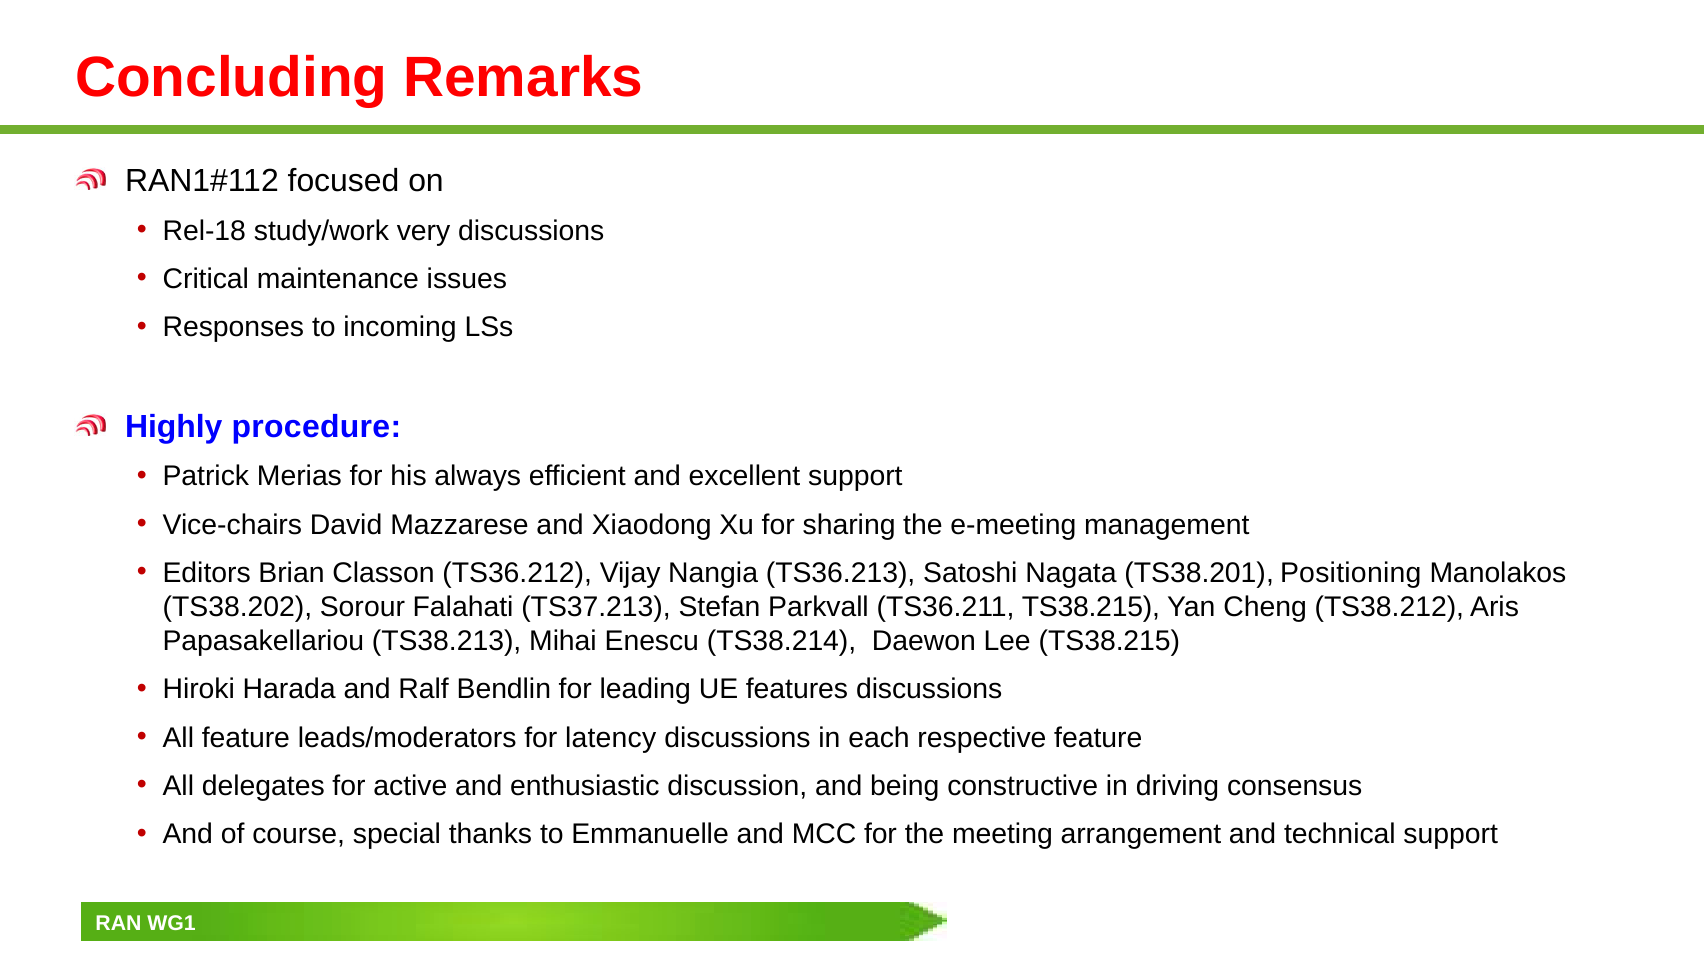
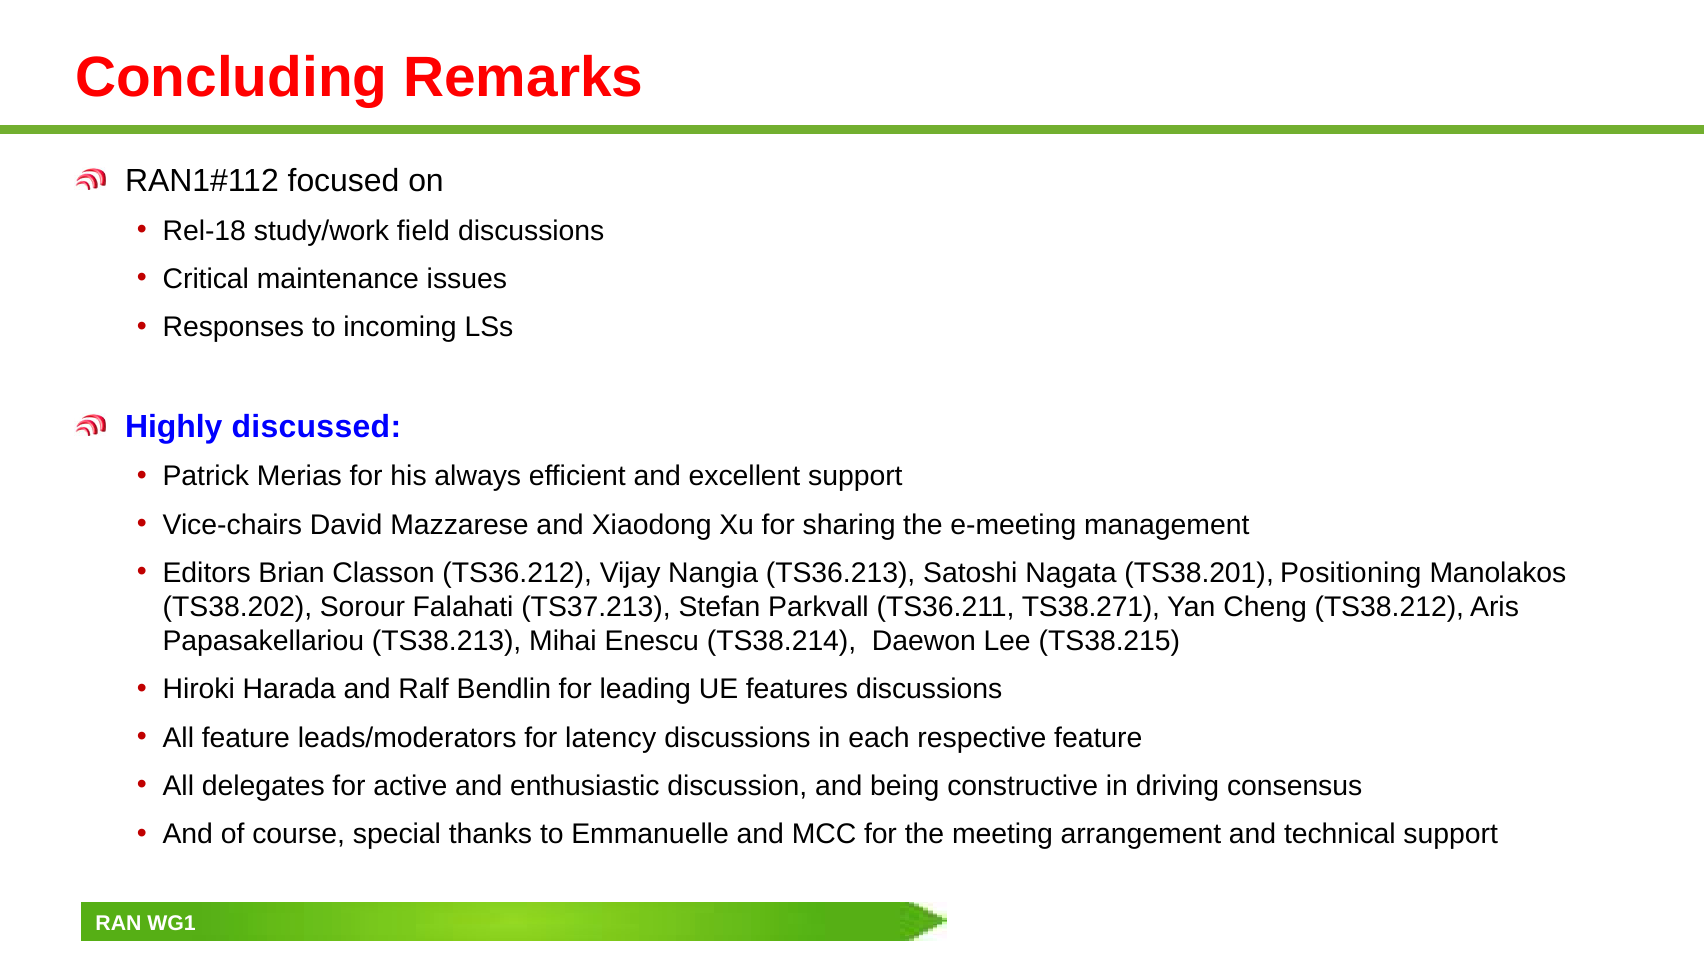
very: very -> field (423, 231)
procedure: procedure -> discussed (316, 426)
TS36.211 TS38.215: TS38.215 -> TS38.271 (1091, 607)
